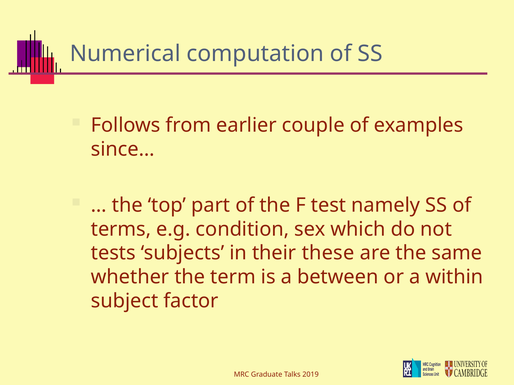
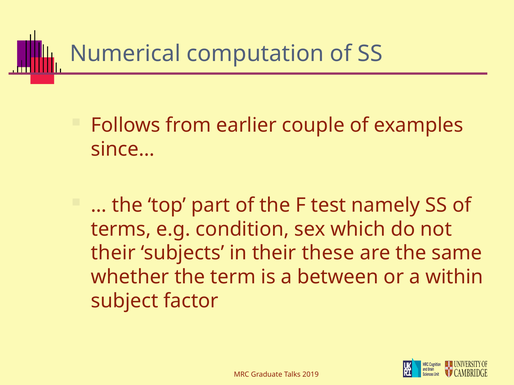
tests: tests -> their (113, 253)
